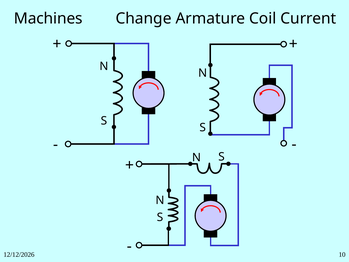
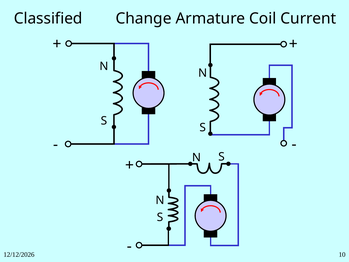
Machines: Machines -> Classified (48, 18)
